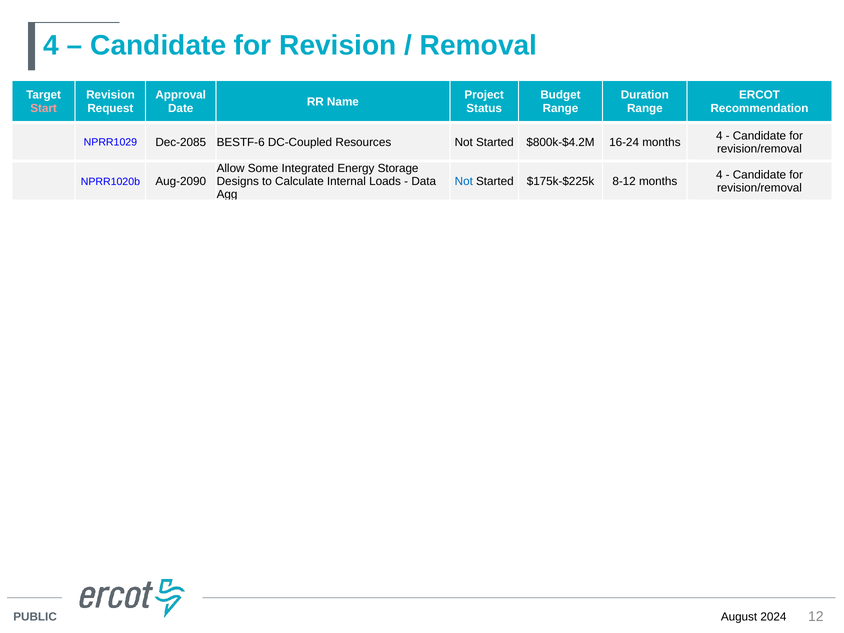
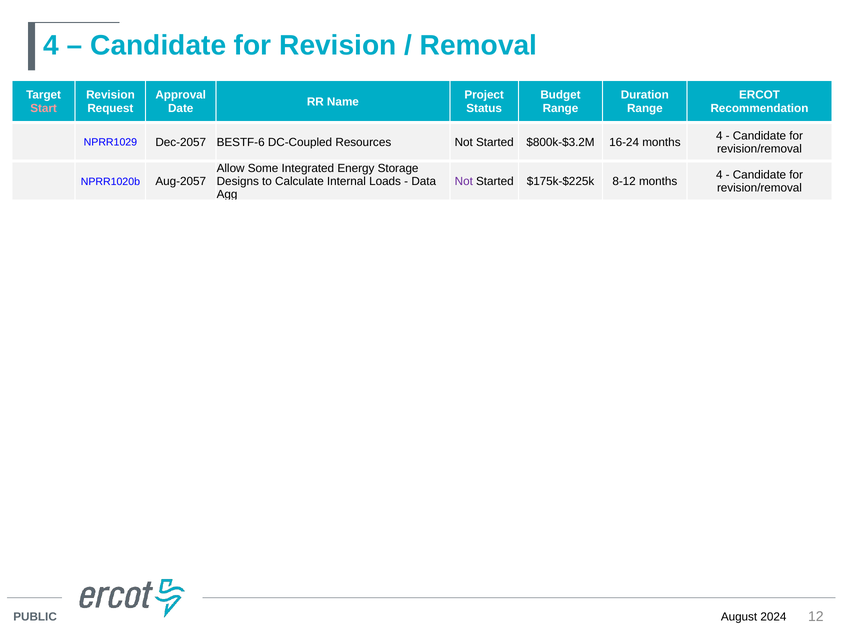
Dec-2085: Dec-2085 -> Dec-2057 (181, 142)
$800k-$4.2M: $800k-$4.2M -> $800k-$3.2M (561, 142)
Not colour: blue -> purple (464, 182)
Aug-2090: Aug-2090 -> Aug-2057 (181, 182)
